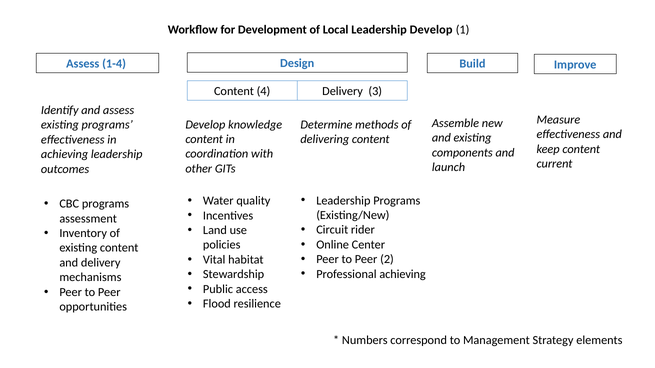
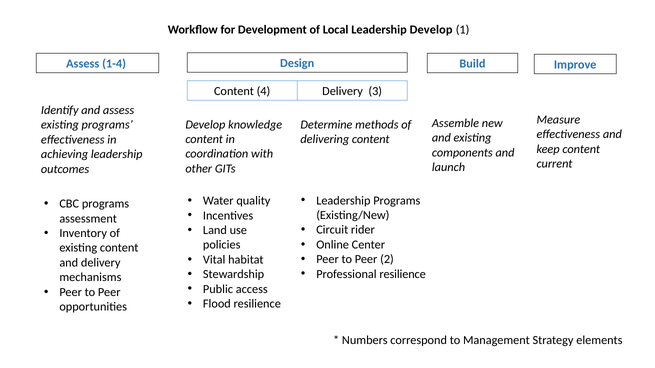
Professional achieving: achieving -> resilience (403, 274)
